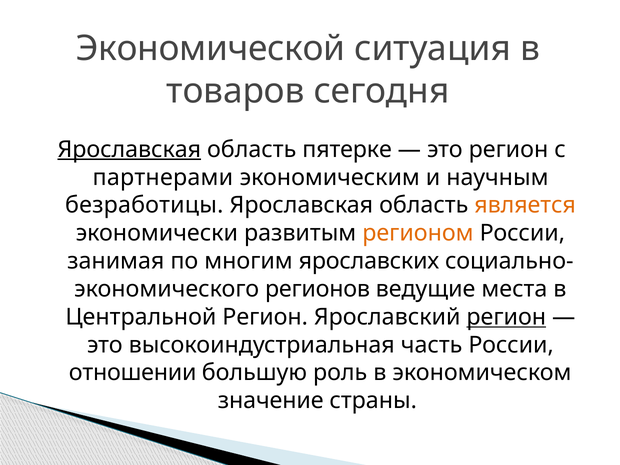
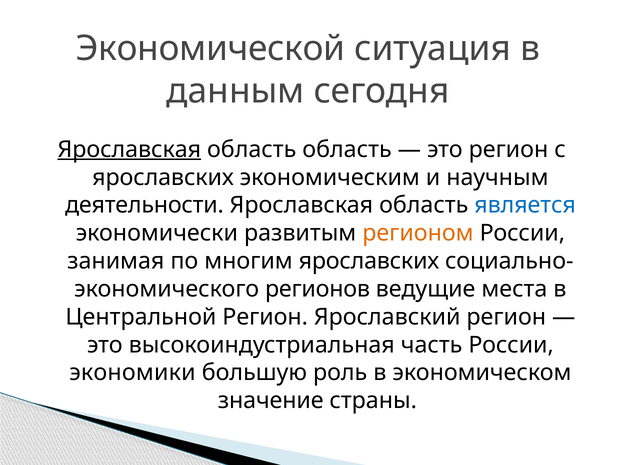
товаров: товаров -> данным (236, 91)
область пятерке: пятерке -> область (347, 149)
партнерами: партнерами -> ярославских (163, 177)
безработицы: безработицы -> деятельности (144, 205)
является colour: orange -> blue (525, 205)
регион underline: present -> none (506, 317)
отношении: отношении -> экономики (132, 373)
